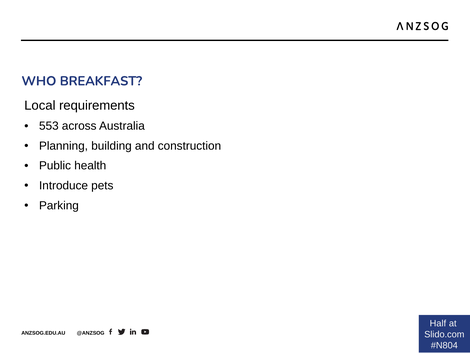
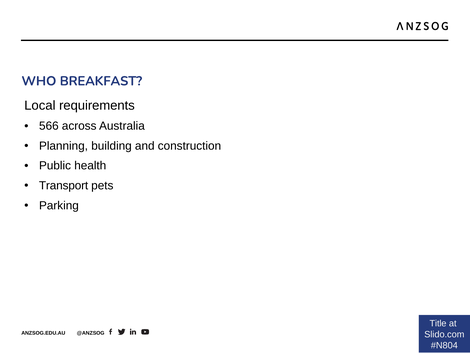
553: 553 -> 566 (49, 126)
Introduce: Introduce -> Transport (64, 185)
Half: Half -> Title (438, 323)
